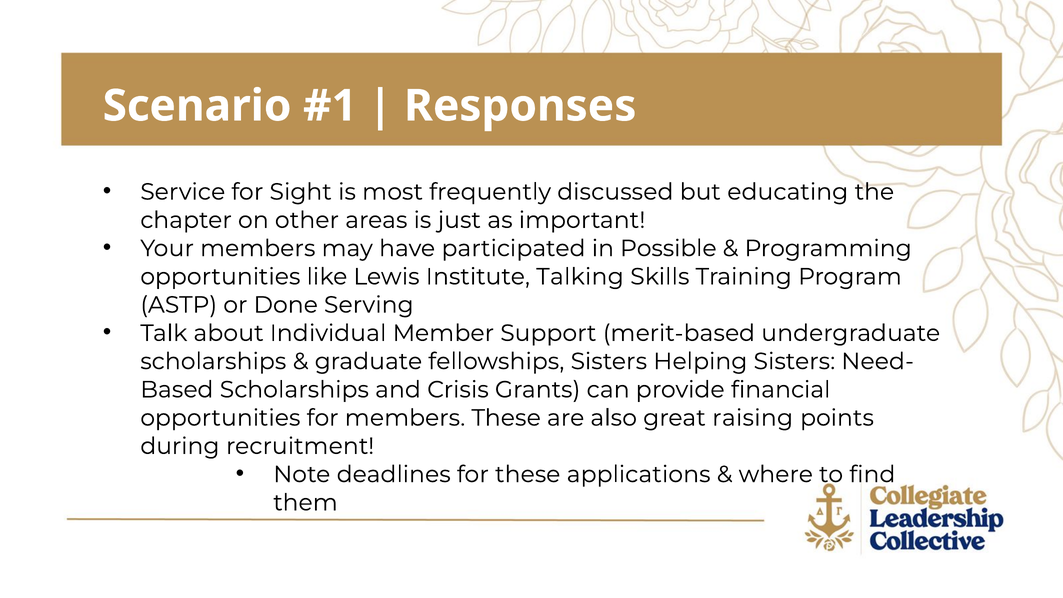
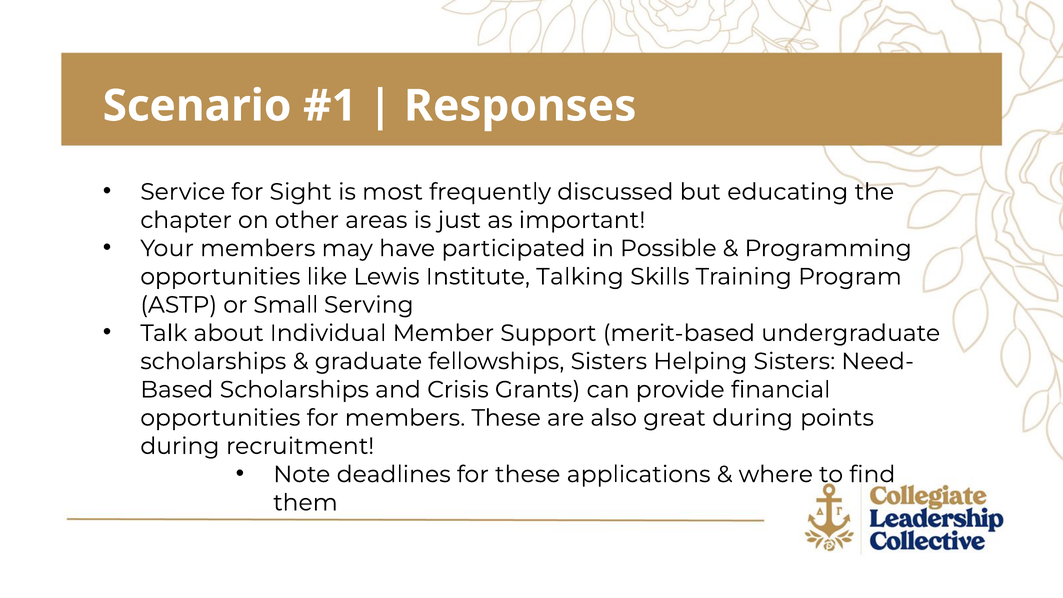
Done: Done -> Small (286, 305)
great raising: raising -> during (753, 418)
